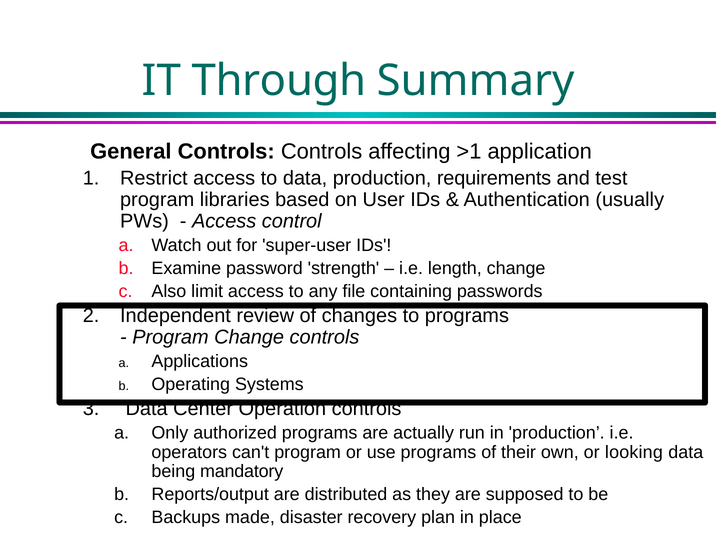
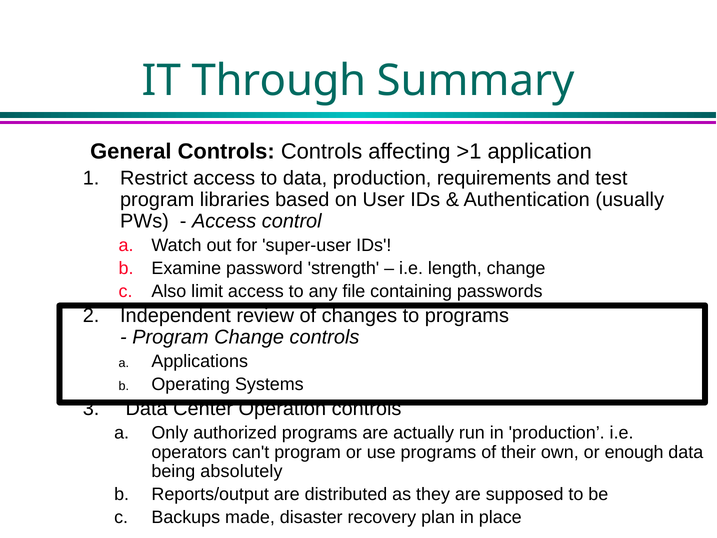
looking: looking -> enough (634, 452)
mandatory: mandatory -> absolutely (241, 471)
